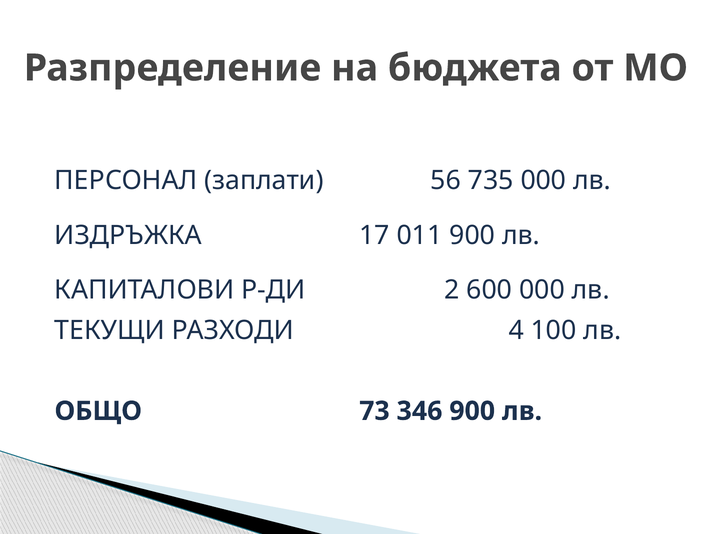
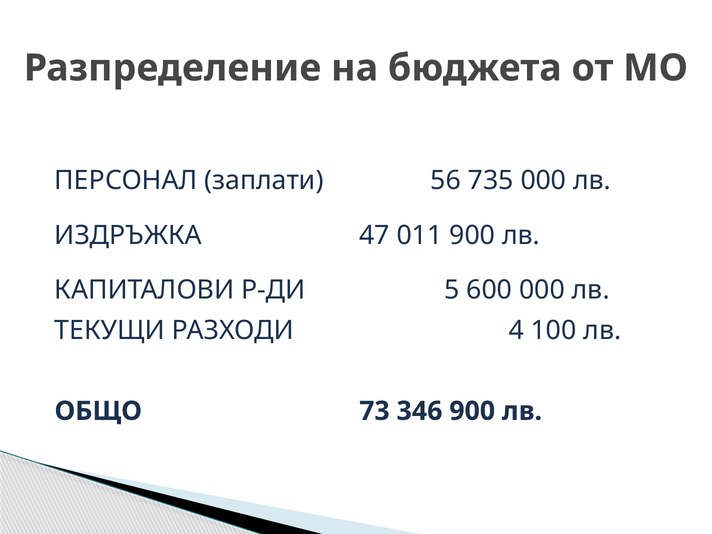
17: 17 -> 47 (374, 235)
2: 2 -> 5 (452, 290)
